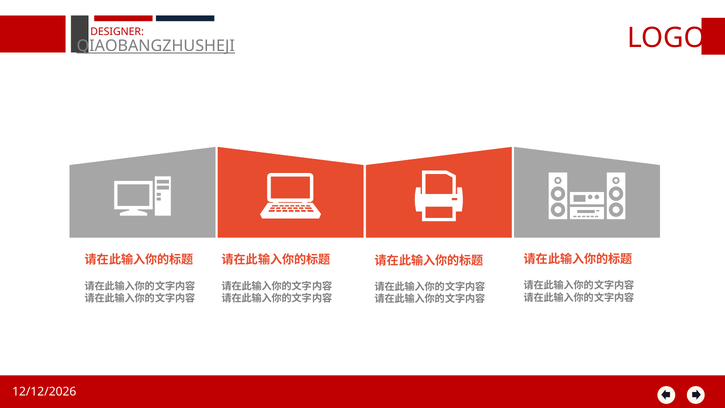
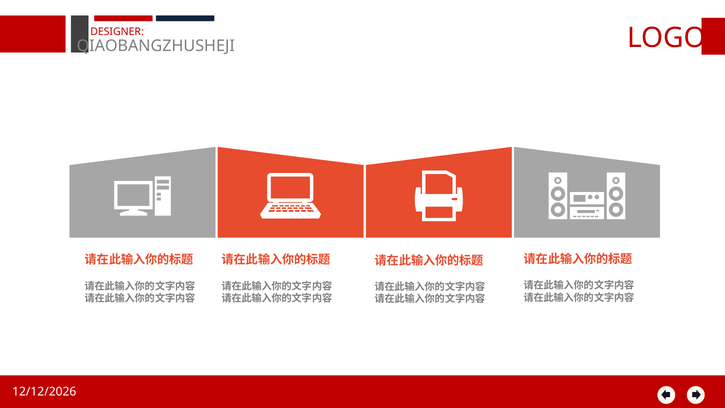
QIAOBANGZHUSHEJI underline: present -> none (156, 46)
